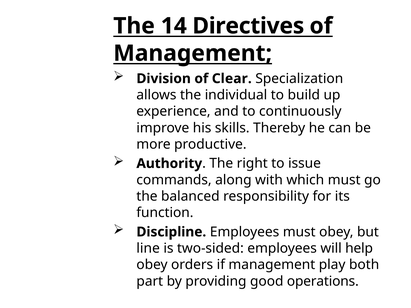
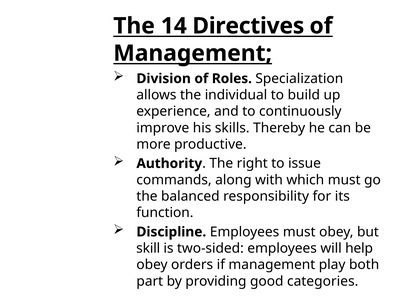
Clear: Clear -> Roles (232, 79)
line: line -> skill (148, 249)
operations: operations -> categories (323, 281)
